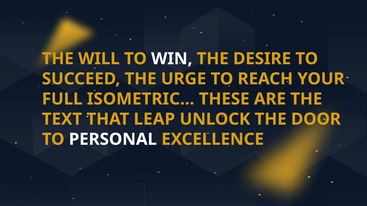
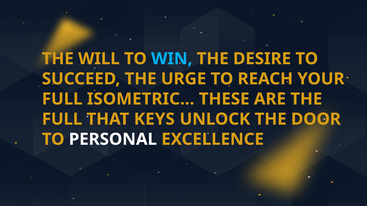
WIN colour: white -> light blue (172, 59)
TEXT: TEXT -> FULL (62, 119)
LEAP: LEAP -> KEYS (154, 119)
